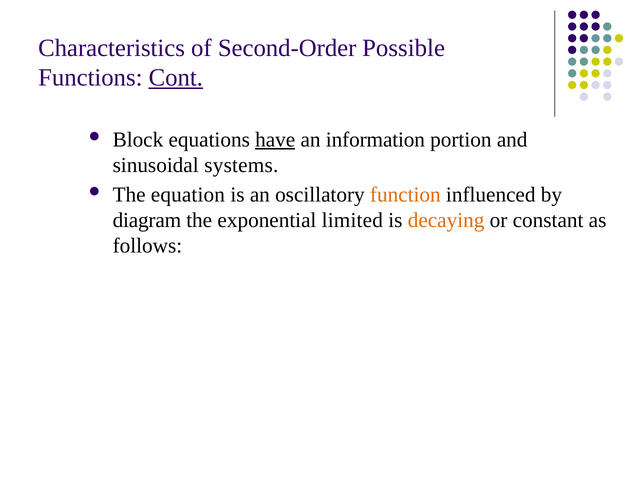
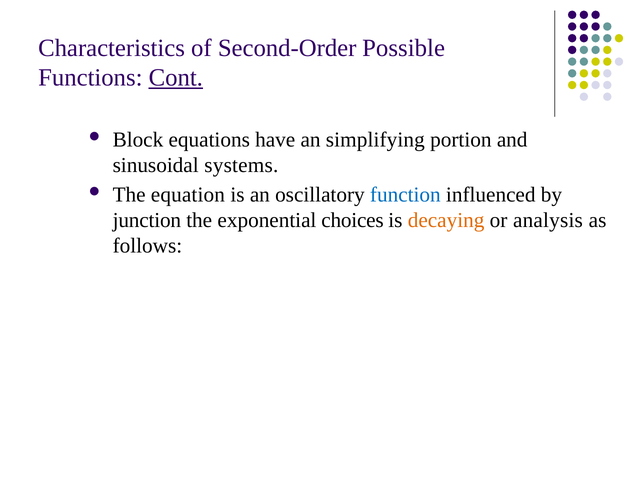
have underline: present -> none (275, 140)
information: information -> simplifying (375, 140)
function colour: orange -> blue (405, 195)
diagram: diagram -> junction (147, 220)
limited: limited -> choices (352, 220)
constant: constant -> analysis (548, 220)
